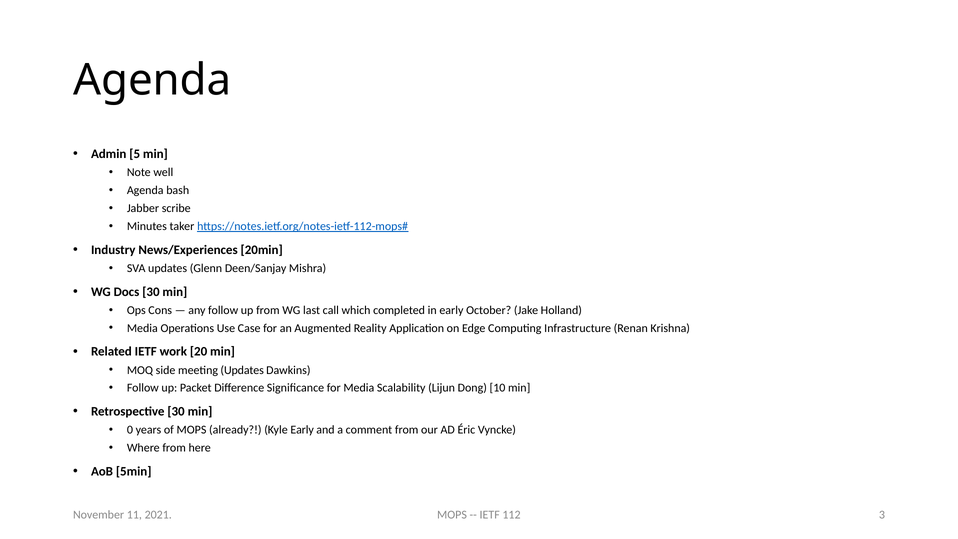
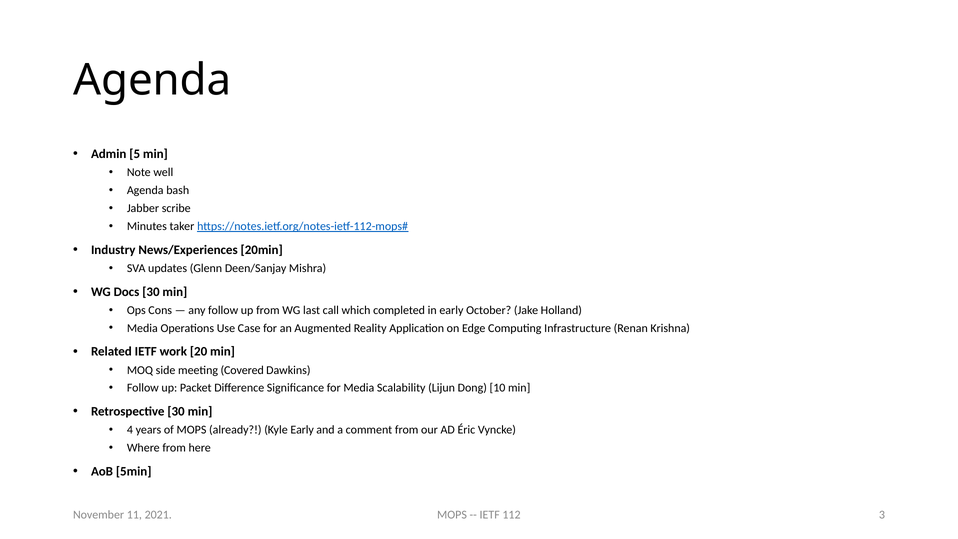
meeting Updates: Updates -> Covered (242, 370)
0: 0 -> 4 (130, 430)
